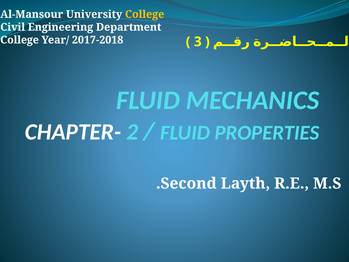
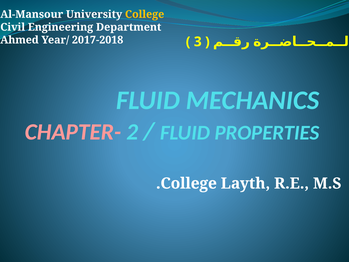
College: College -> Ahmed (20, 40)
CHAPTER- colour: white -> pink (73, 132)
Second: Second -> College (189, 183)
